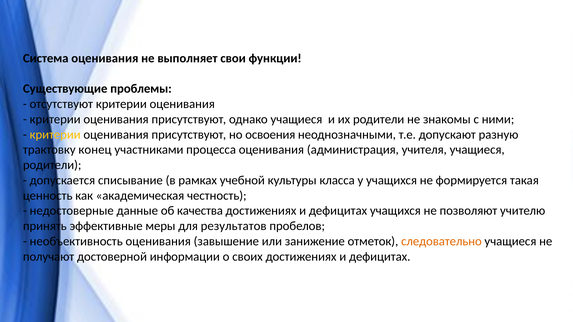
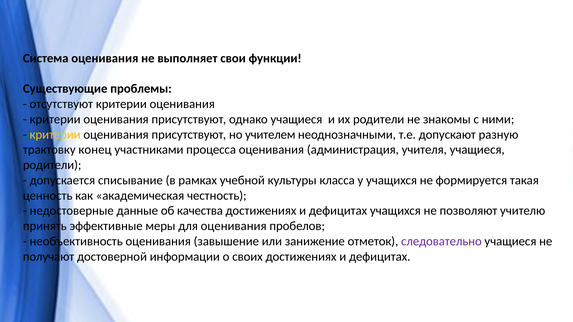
освоения: освоения -> учителем (270, 135)
для результатов: результатов -> оценивания (234, 226)
следовательно colour: orange -> purple (441, 242)
